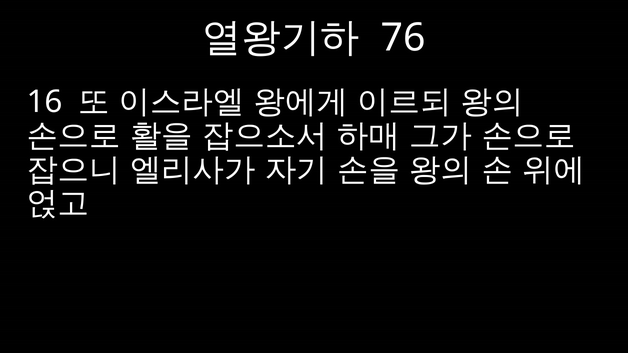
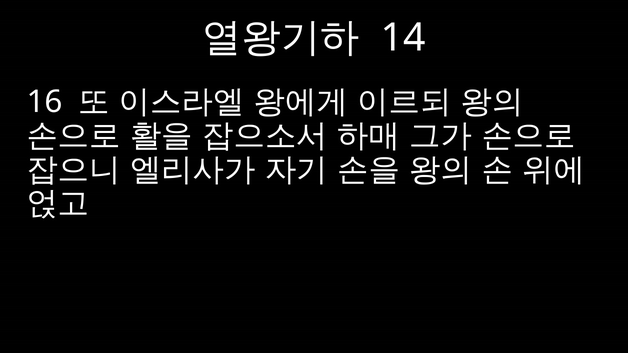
76: 76 -> 14 (403, 38)
